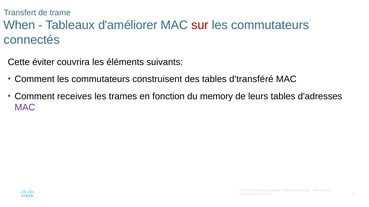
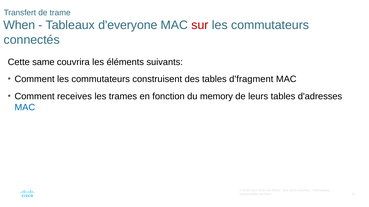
d'améliorer: d'améliorer -> d'everyone (128, 25)
éviter: éviter -> same (43, 62)
d'transféré: d'transféré -> d'fragment (251, 79)
MAC colour: purple -> blue (25, 108)
